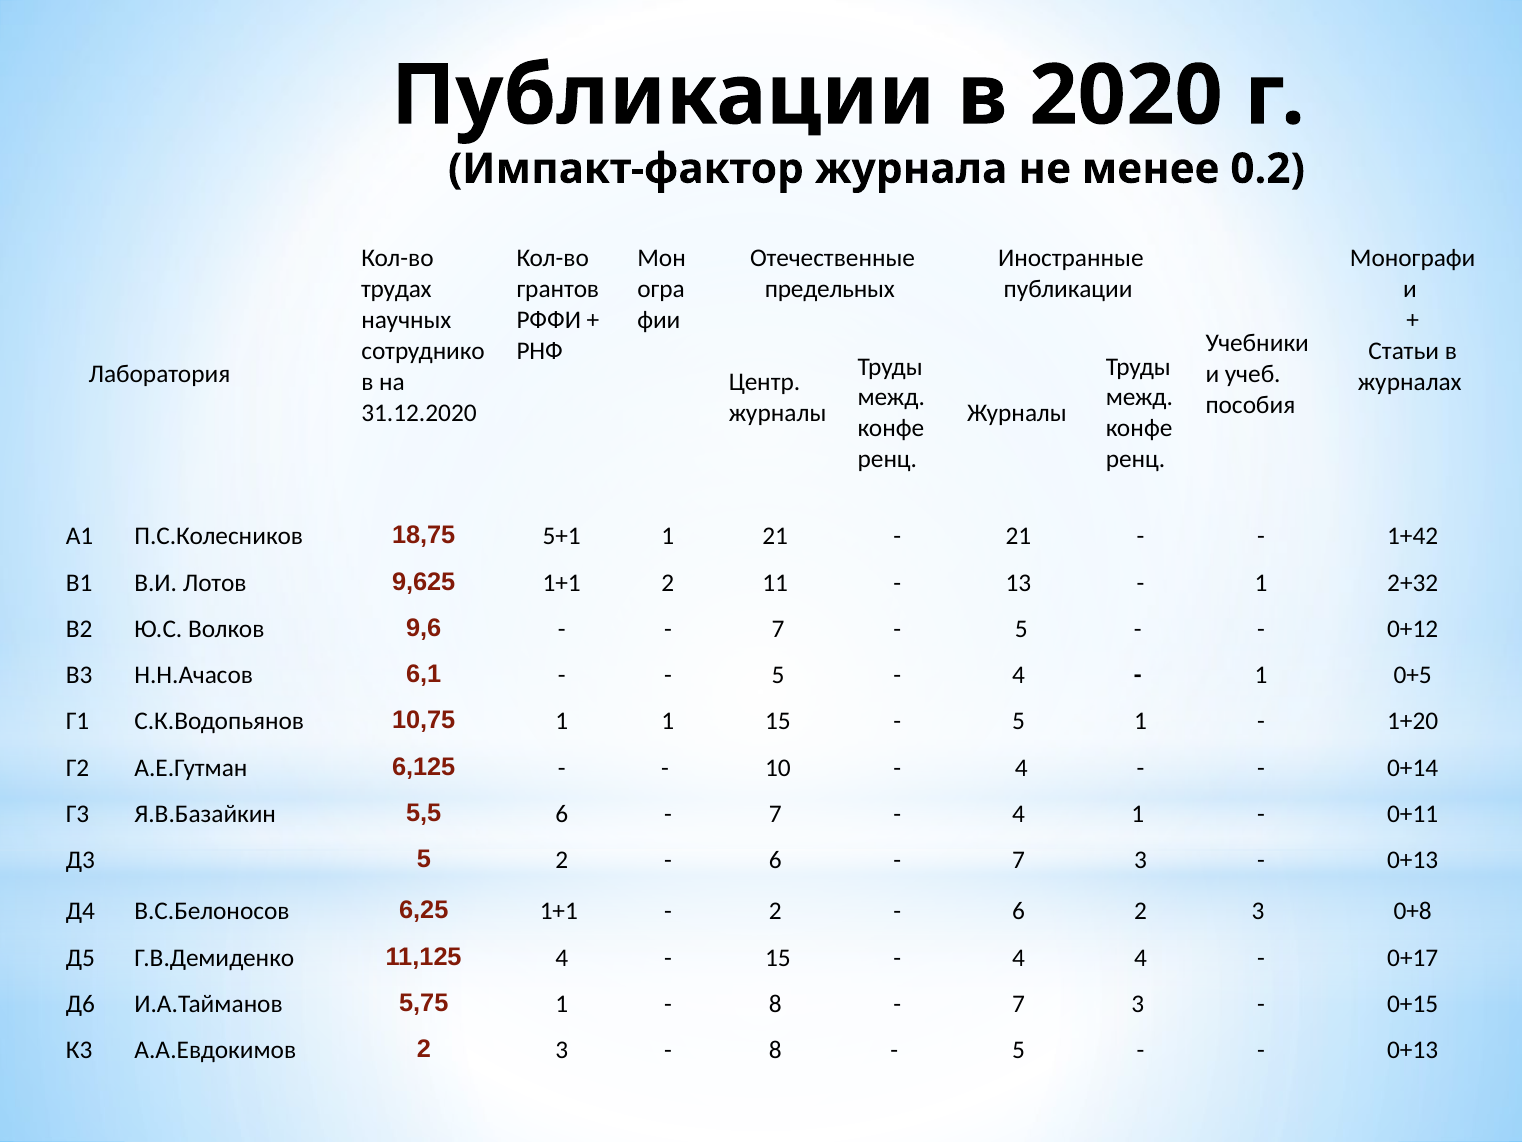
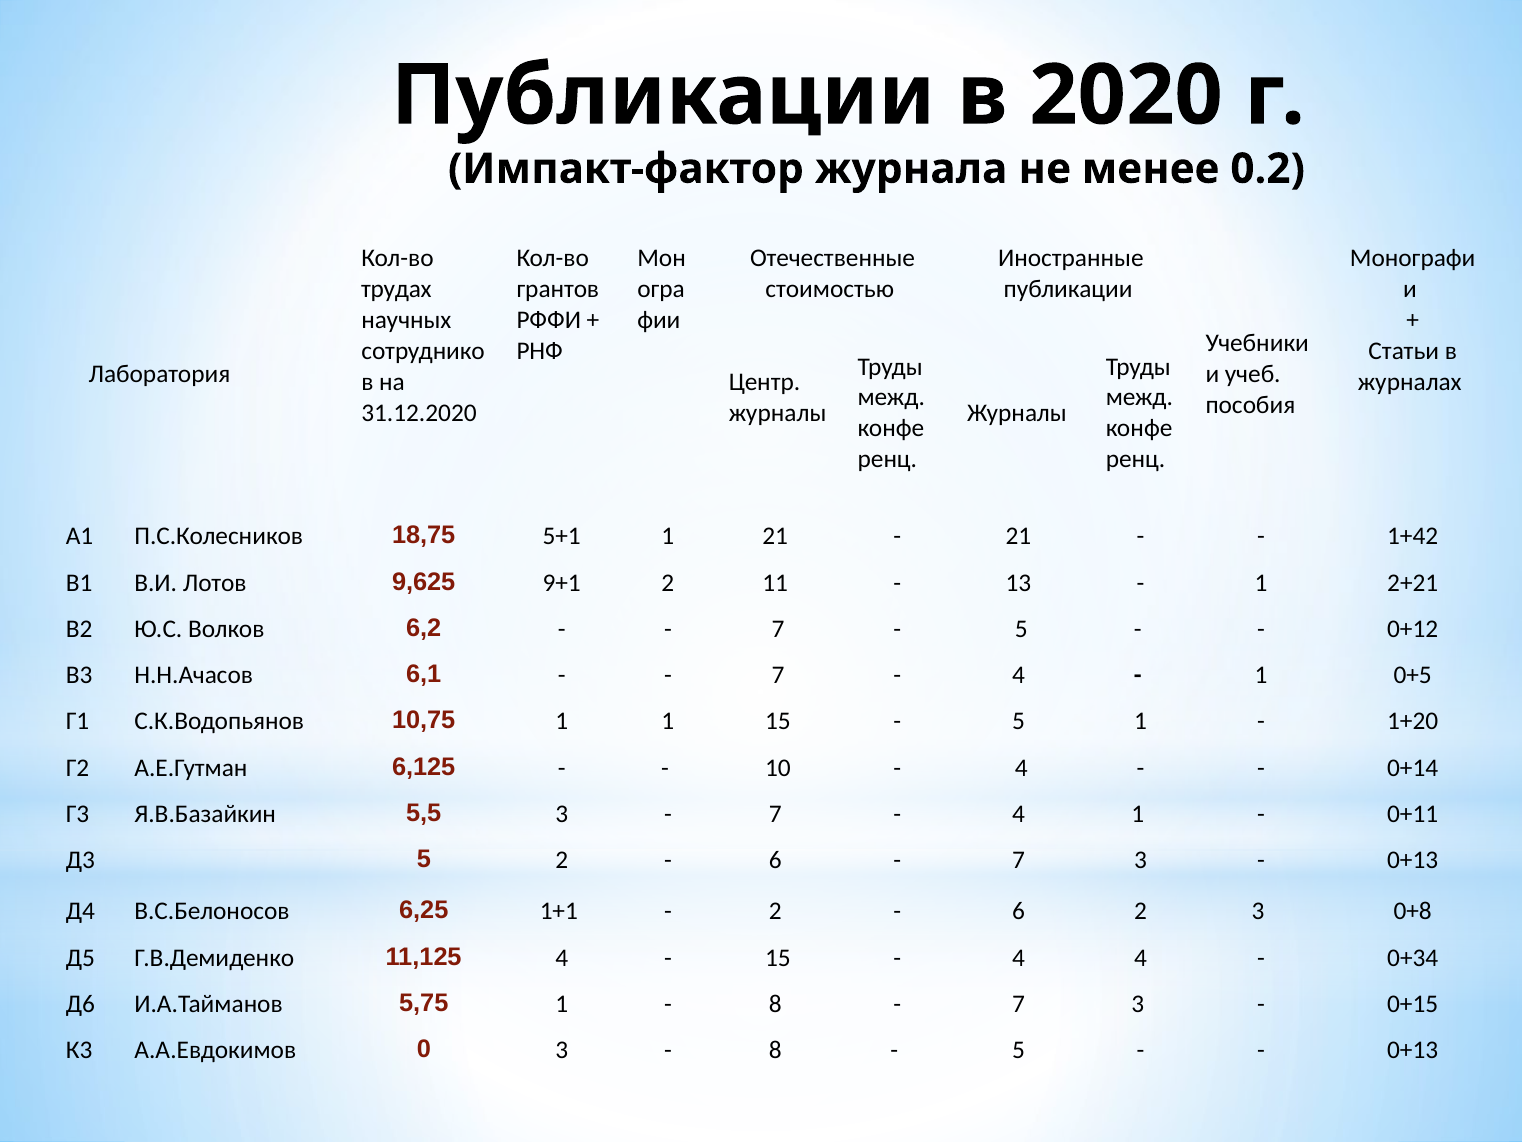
предельных: предельных -> стоимостью (830, 289)
9,625 1+1: 1+1 -> 9+1 (562, 583)
2+32: 2+32 -> 2+21 (1413, 583)
9,6: 9,6 -> 6,2 (424, 628)
5: 5 -> 7 (778, 675)
5,5 6: 6 -> 3 (562, 814)
0+17: 0+17 -> 0+34 (1413, 957)
А.А.Евдокимов 2: 2 -> 0 (424, 1049)
